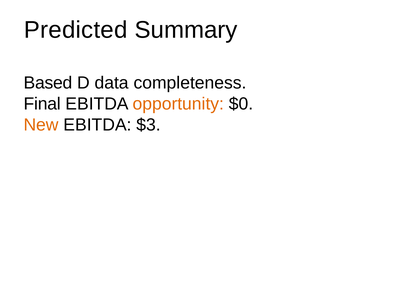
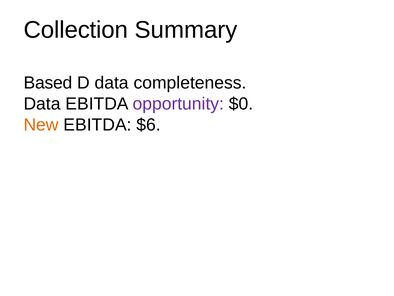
Predicted: Predicted -> Collection (76, 30)
Final: Final -> Data (42, 104)
opportunity colour: orange -> purple (178, 104)
$3: $3 -> $6 (149, 125)
